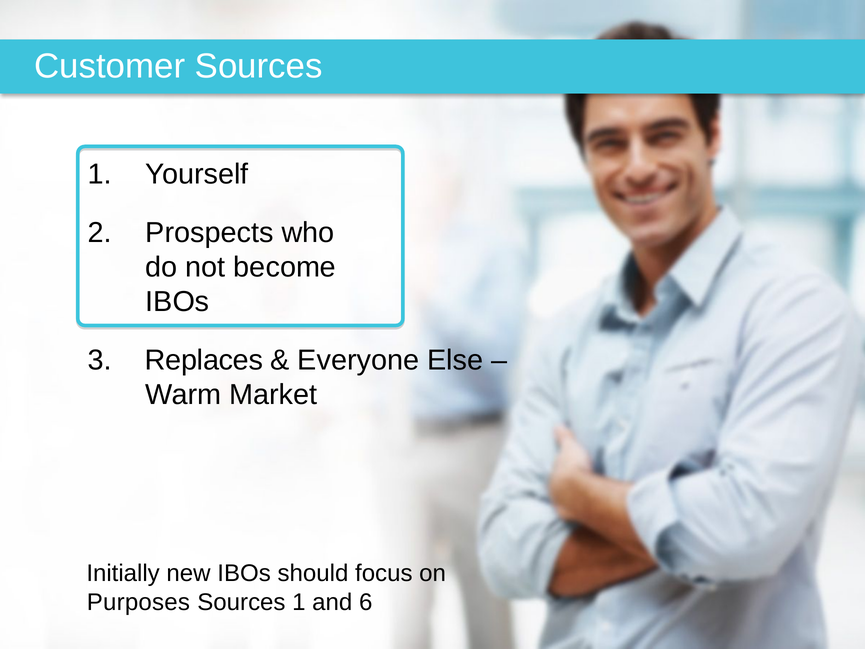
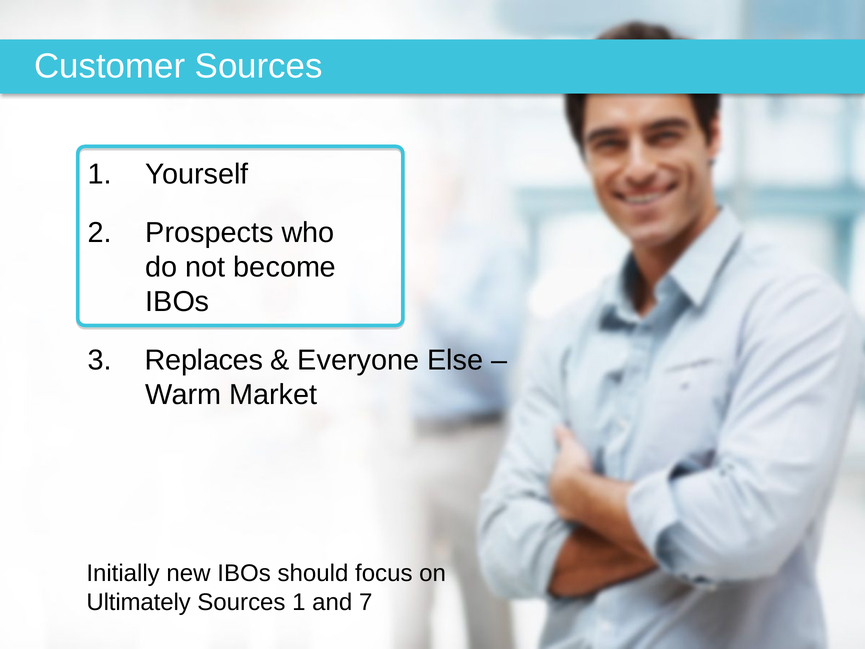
Purposes: Purposes -> Ultimately (139, 602)
6: 6 -> 7 (366, 602)
